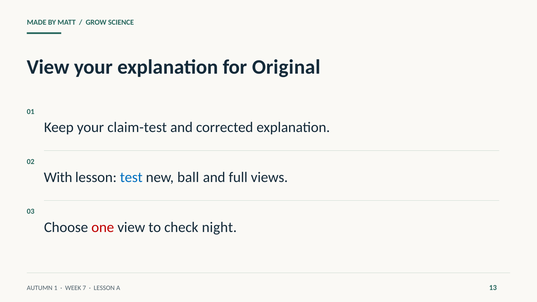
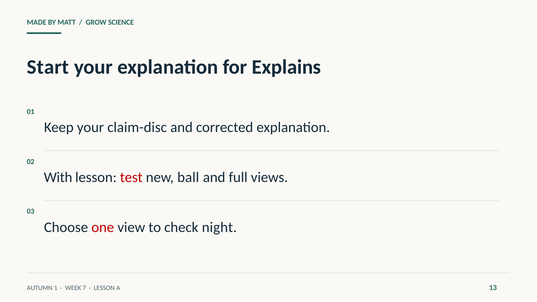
View: View -> Start (48, 67)
Original: Original -> Explains (286, 67)
claim-test: claim-test -> claim-disc (137, 128)
test colour: blue -> red (131, 177)
